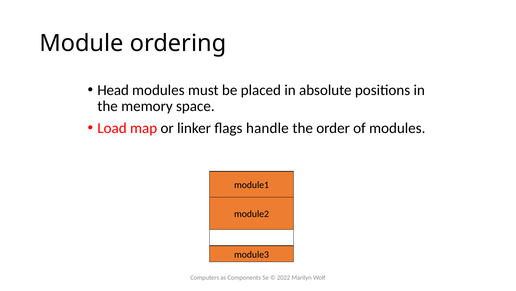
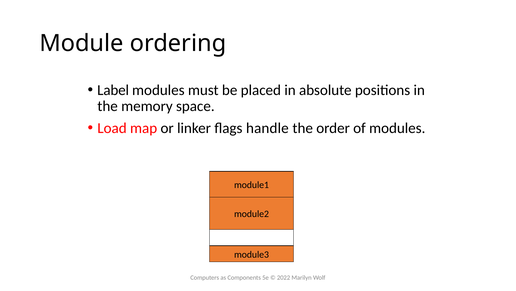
Head: Head -> Label (113, 90)
